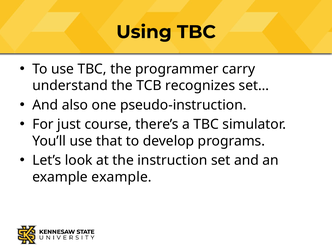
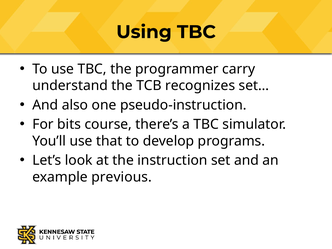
just: just -> bits (69, 124)
example example: example -> previous (122, 177)
